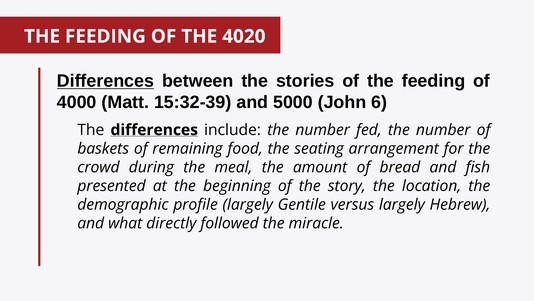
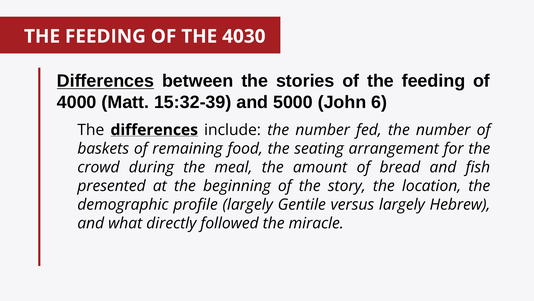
4020: 4020 -> 4030 (244, 36)
